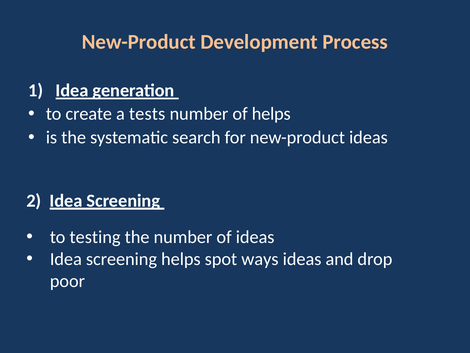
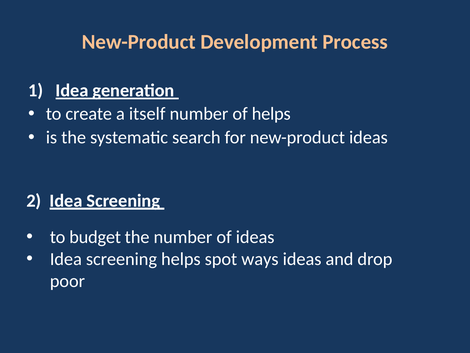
tests: tests -> itself (147, 114)
testing: testing -> budget (95, 237)
